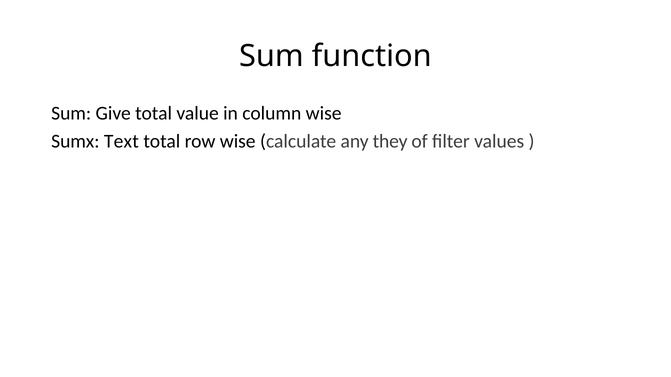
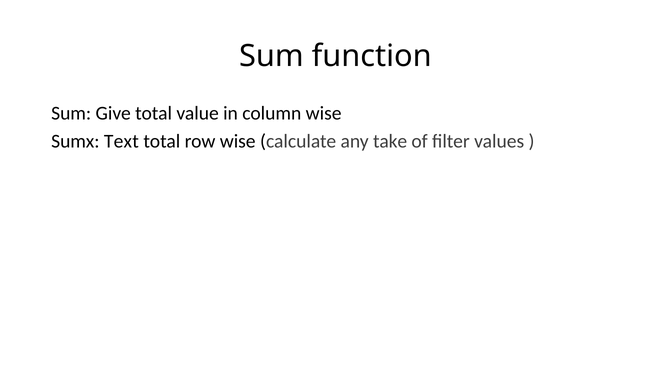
they: they -> take (390, 142)
